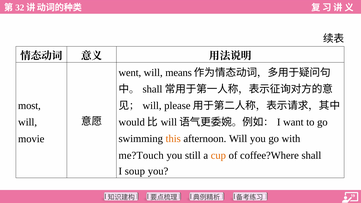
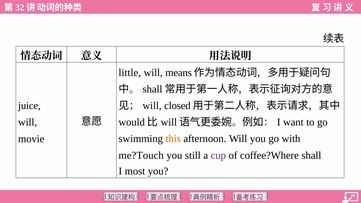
went: went -> little (130, 73)
most: most -> juice (29, 106)
please: please -> closed (177, 106)
cup colour: orange -> purple (218, 155)
soup: soup -> most (135, 171)
